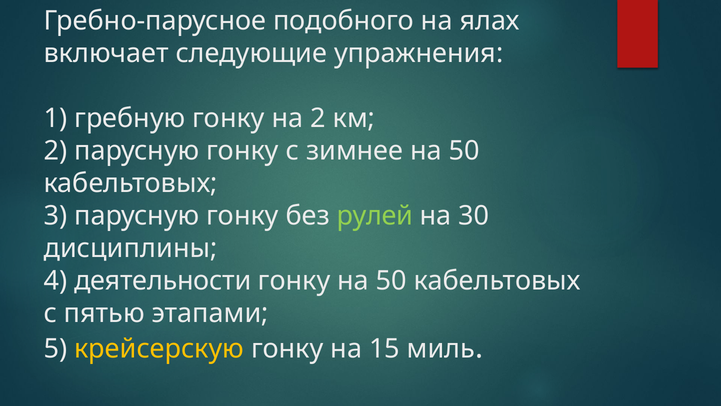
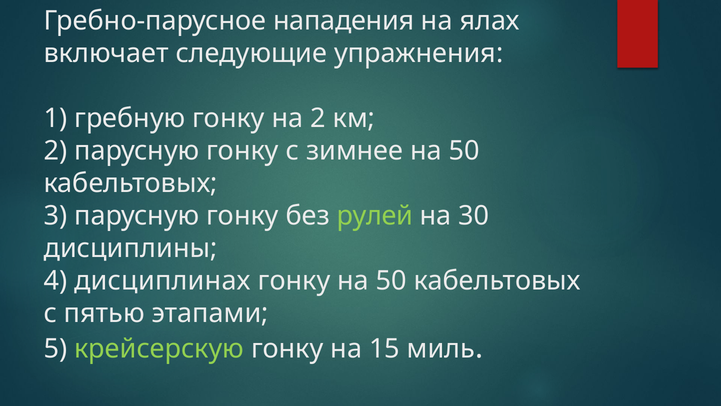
подобного: подобного -> нападения (344, 21)
деятельности: деятельности -> дисциплинах (162, 280)
крейсерскую colour: yellow -> light green (159, 348)
